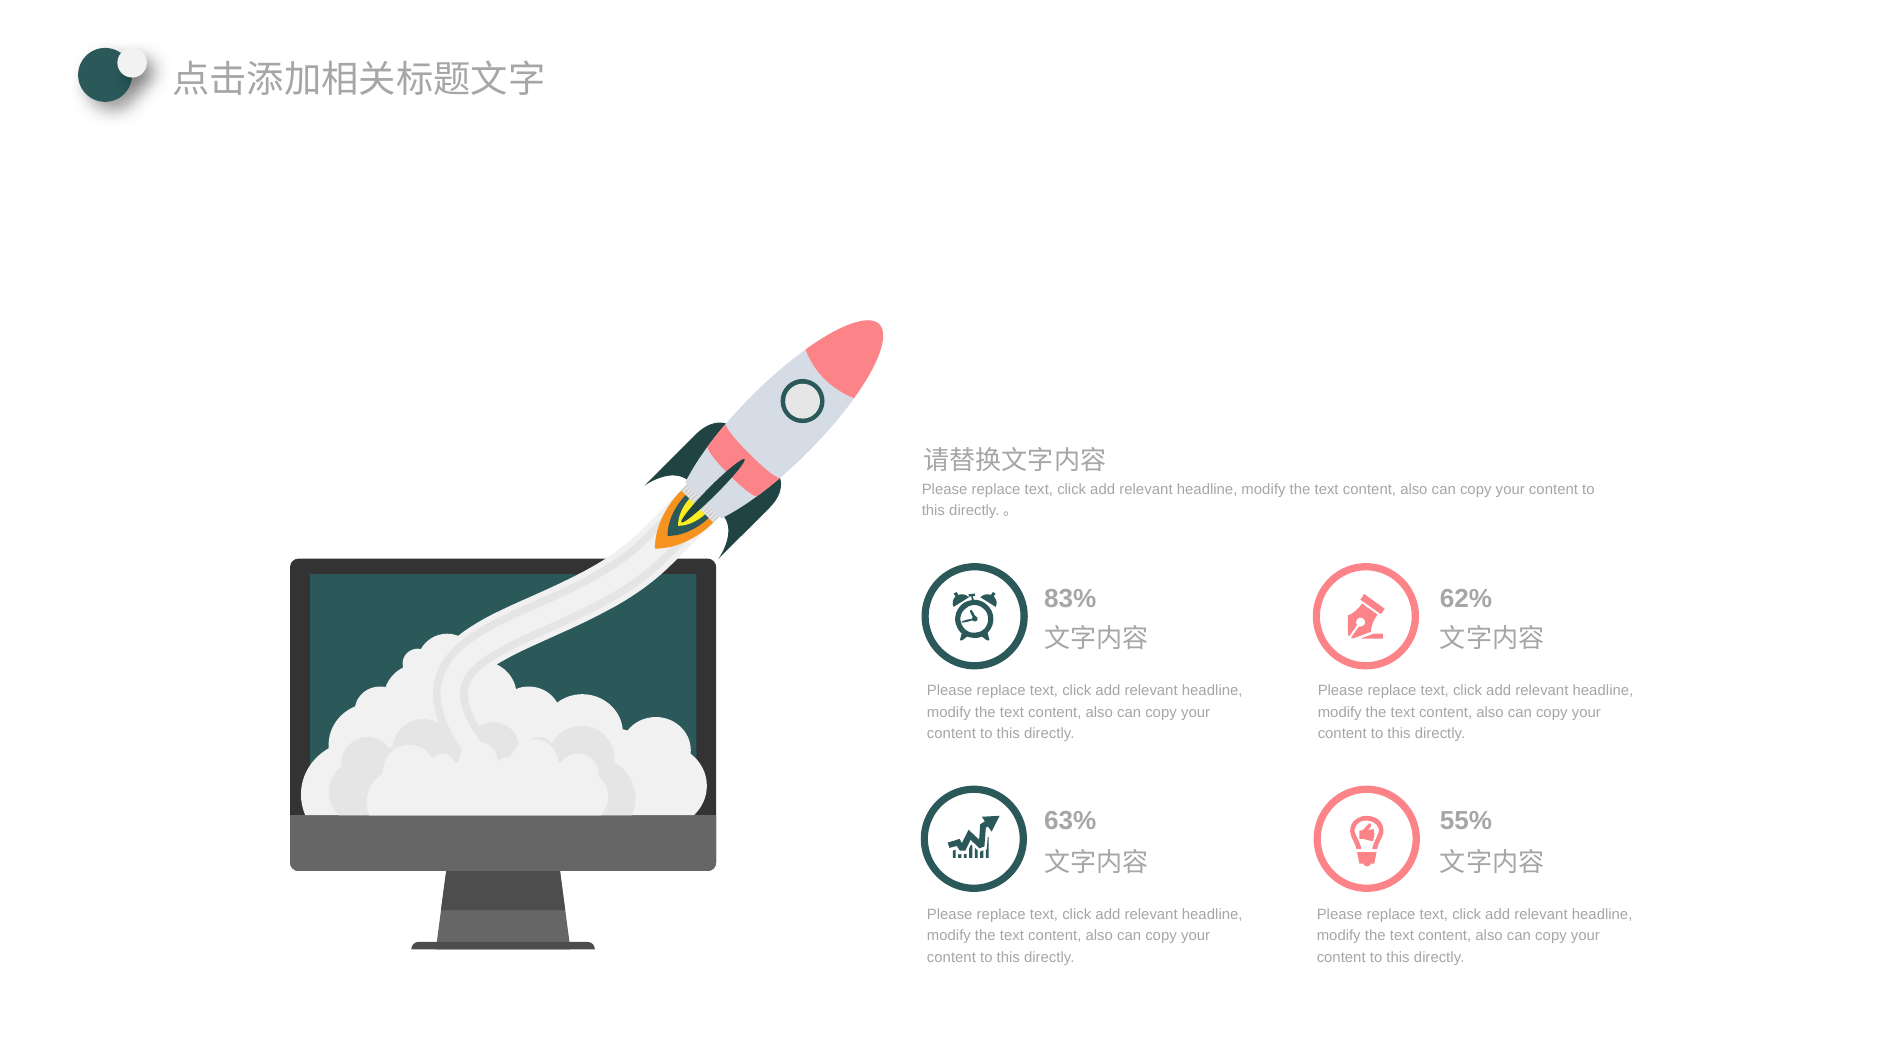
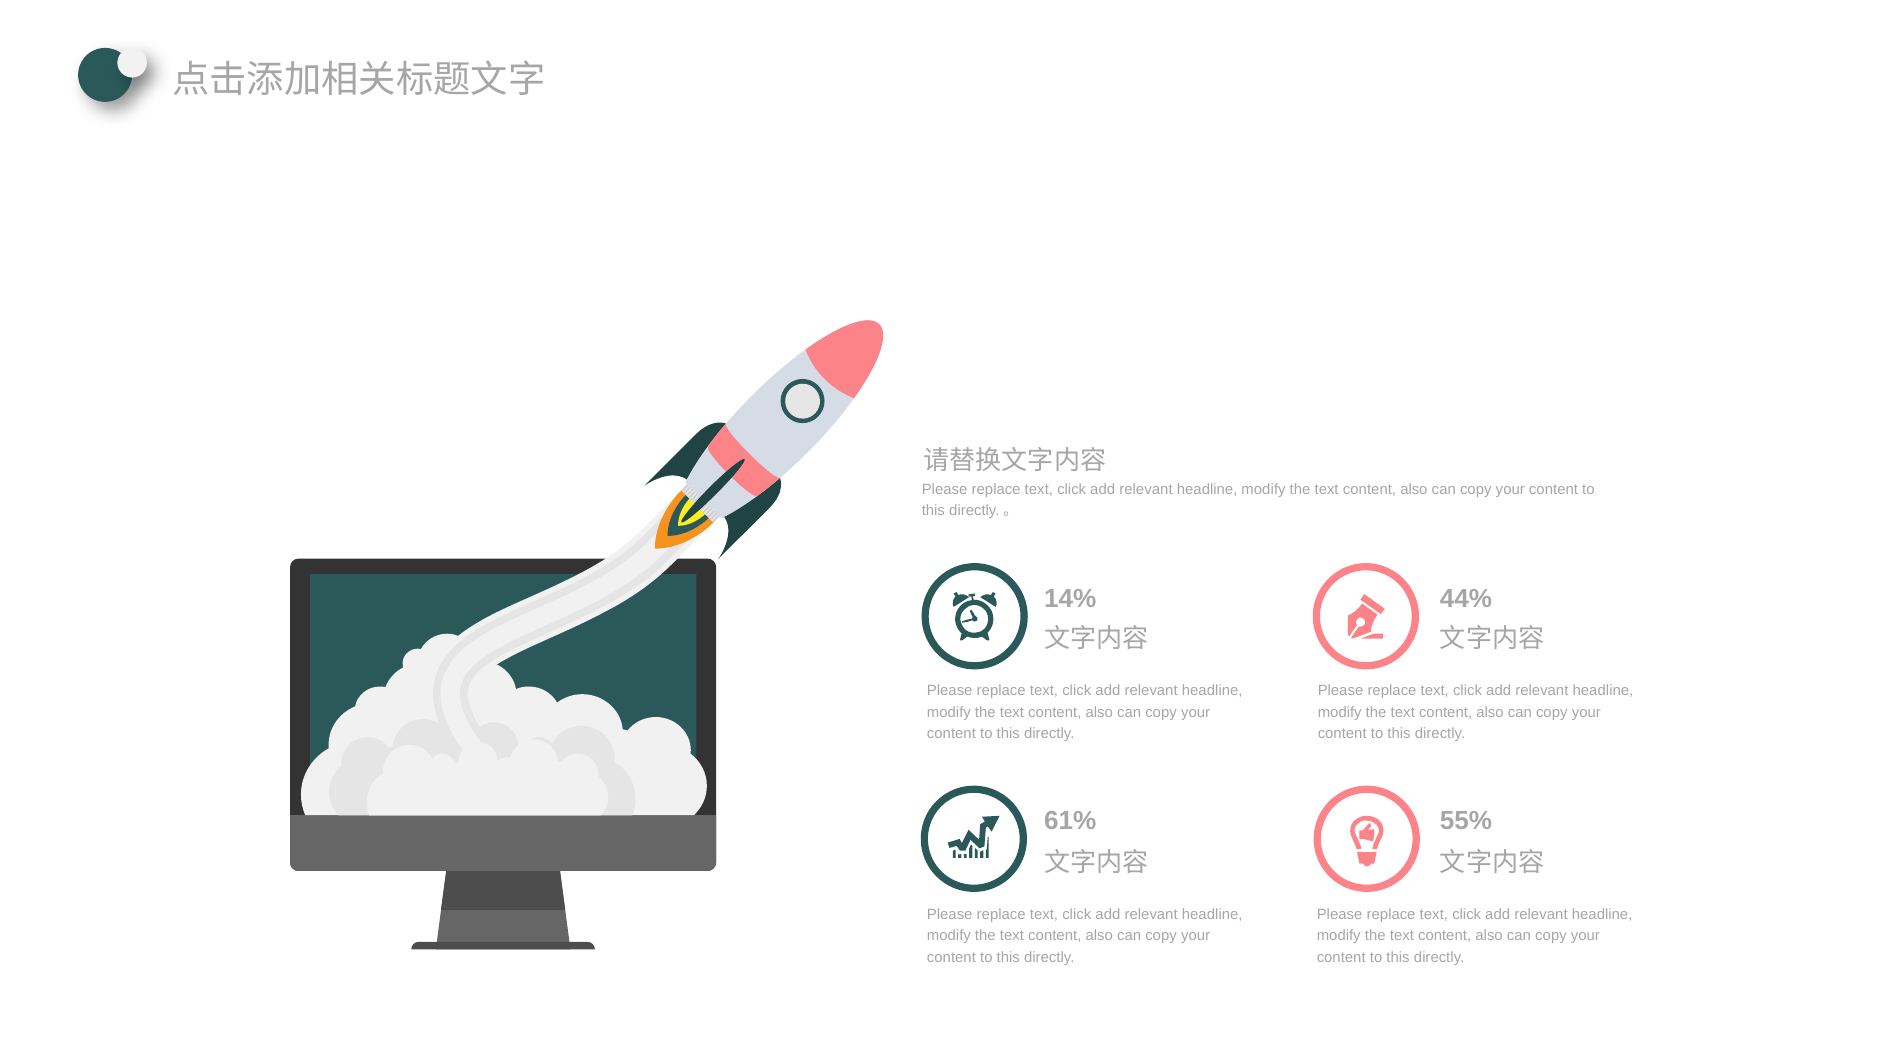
83%: 83% -> 14% (1070, 599)
62%: 62% -> 44% (1466, 599)
63%: 63% -> 61% (1070, 820)
